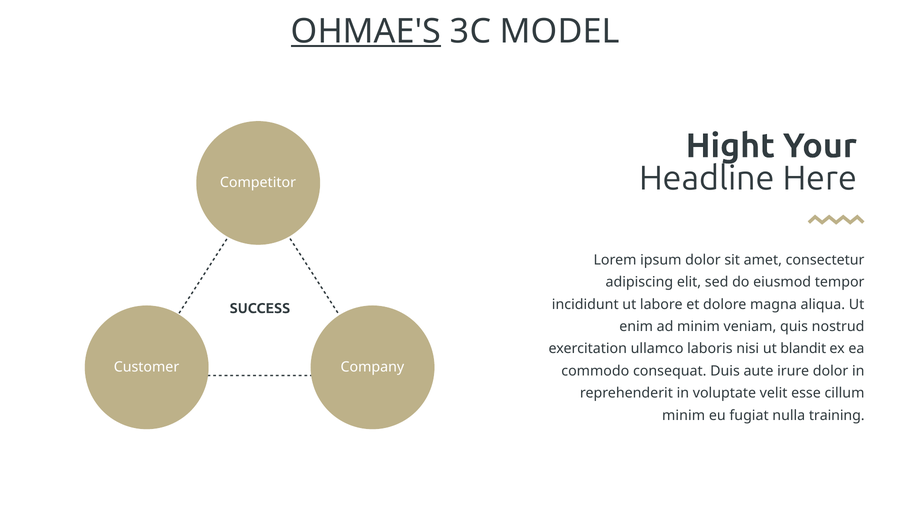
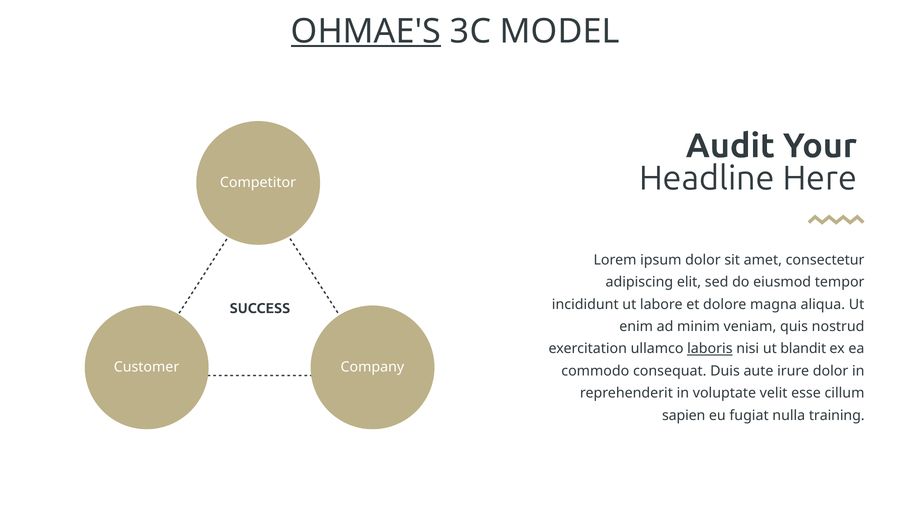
Hight: Hight -> Audit (730, 146)
laboris underline: none -> present (710, 349)
minim: minim -> sapien (684, 416)
